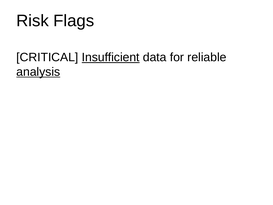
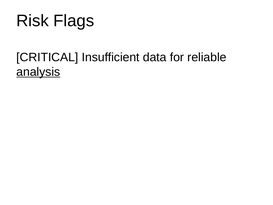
Insufficient underline: present -> none (111, 57)
